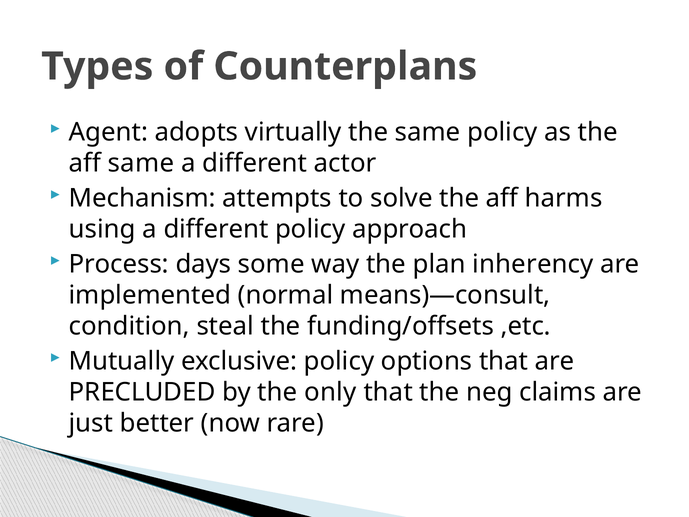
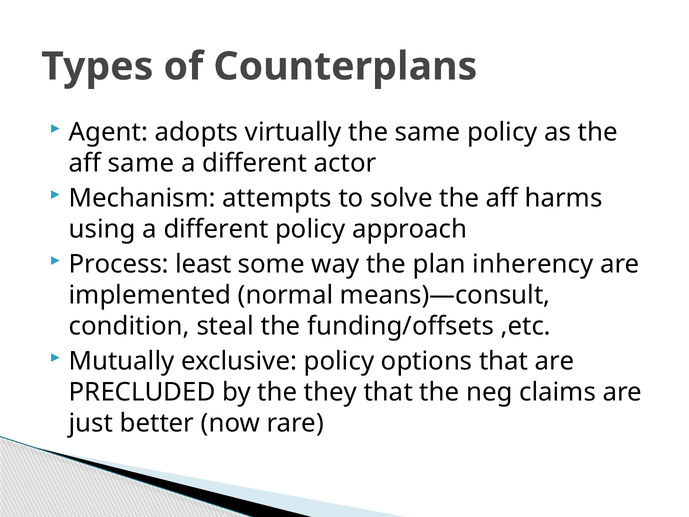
days: days -> least (204, 264)
only: only -> they (331, 392)
